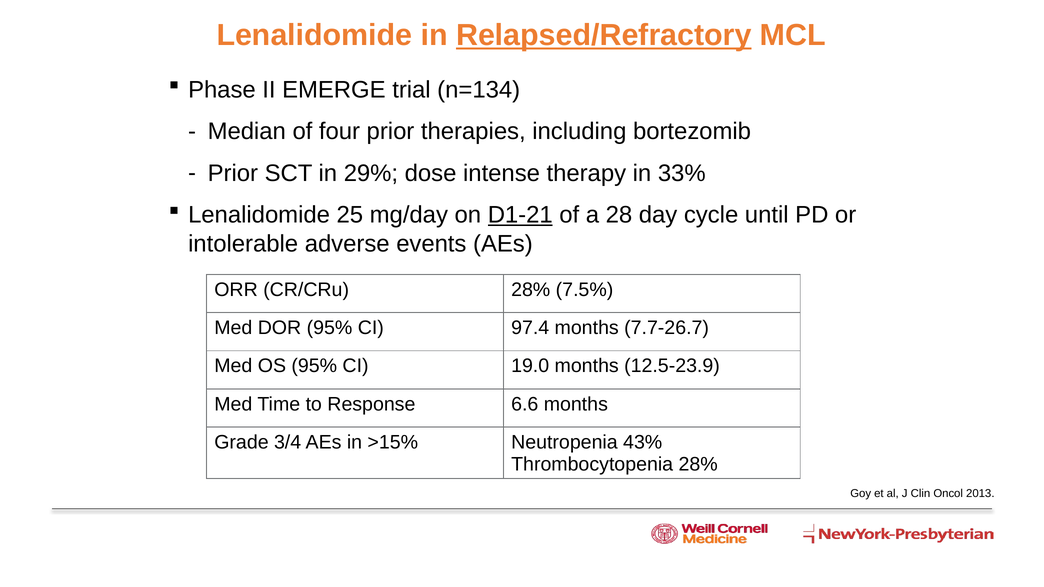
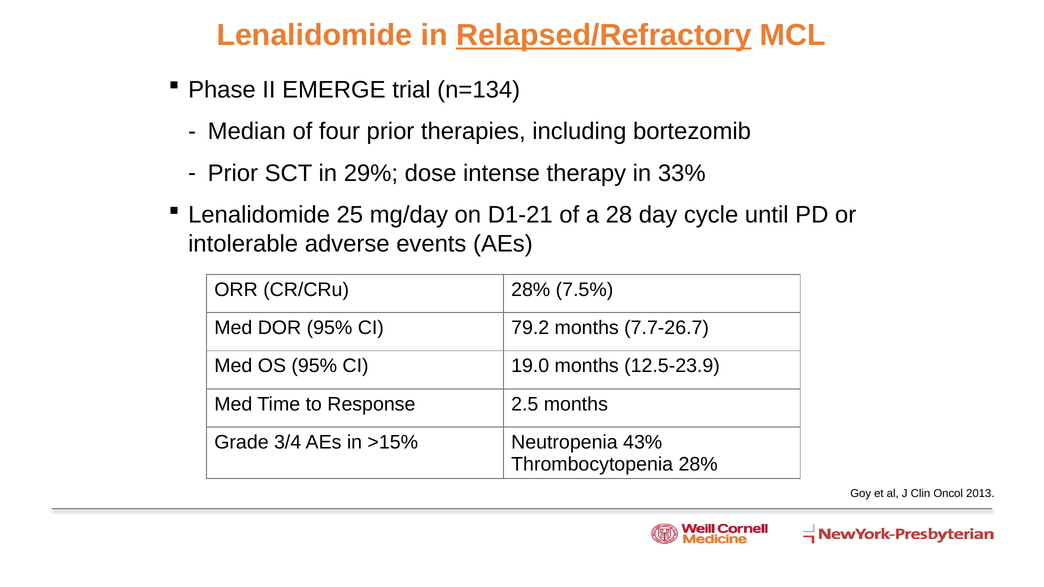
D1-21 underline: present -> none (520, 215)
97.4: 97.4 -> 79.2 (530, 328)
6.6: 6.6 -> 2.5 (525, 404)
